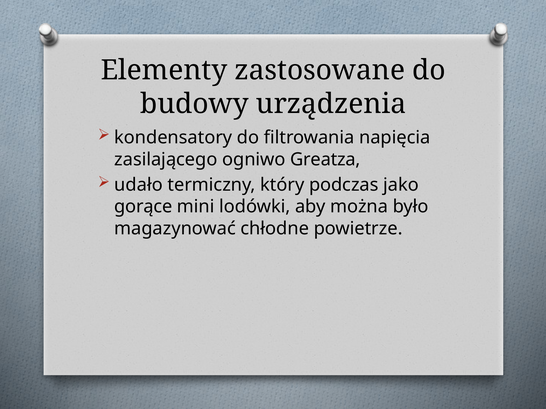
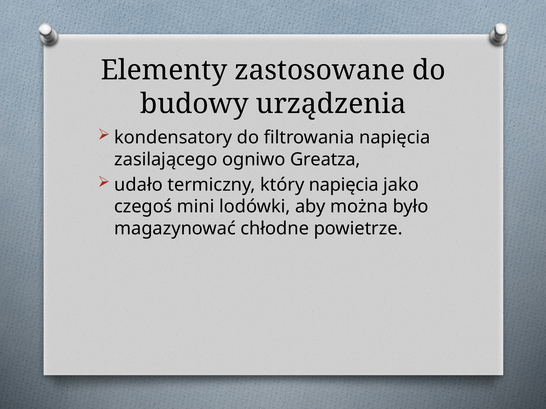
który podczas: podczas -> napięcia (344, 185)
gorące: gorące -> czegoś (143, 207)
